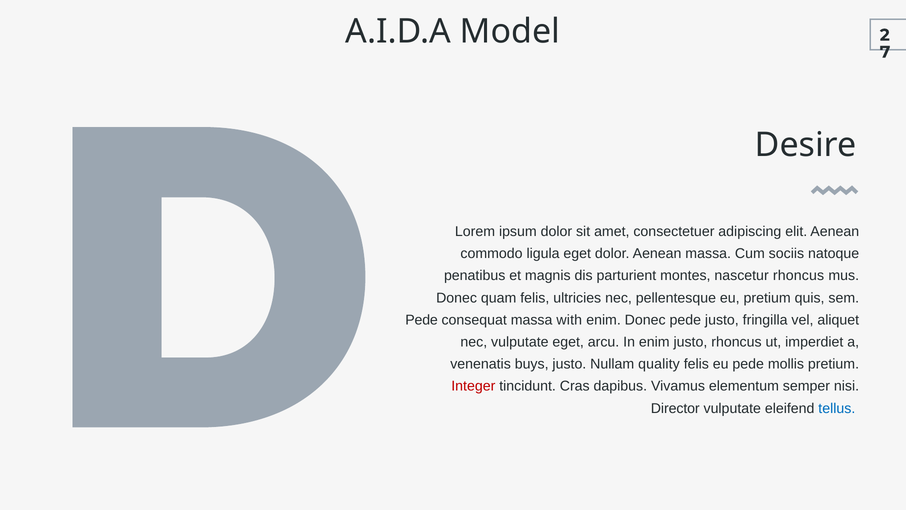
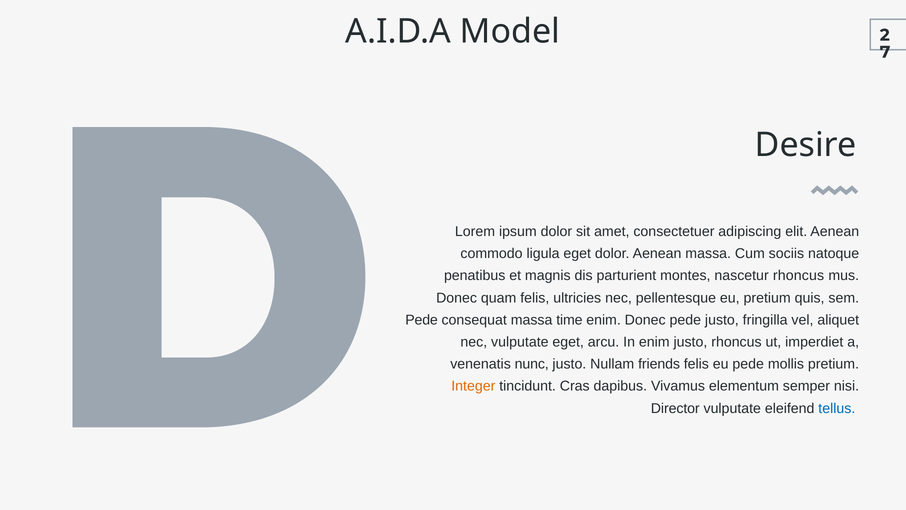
with: with -> time (569, 320)
buys: buys -> nunc (532, 364)
quality: quality -> friends (659, 364)
Integer colour: red -> orange (473, 386)
